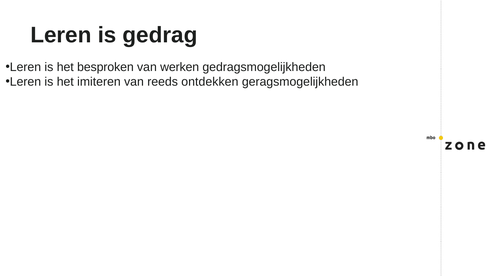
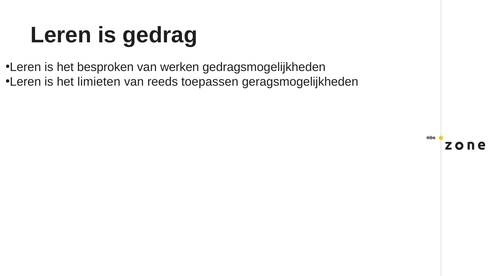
imiteren: imiteren -> limieten (99, 82)
ontdekken: ontdekken -> toepassen (210, 82)
